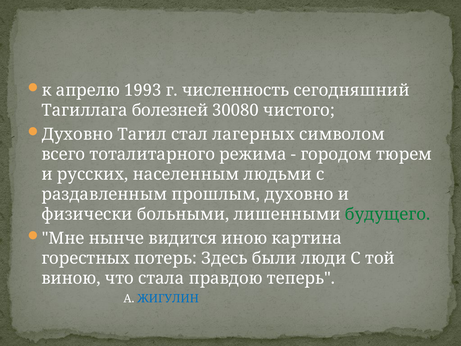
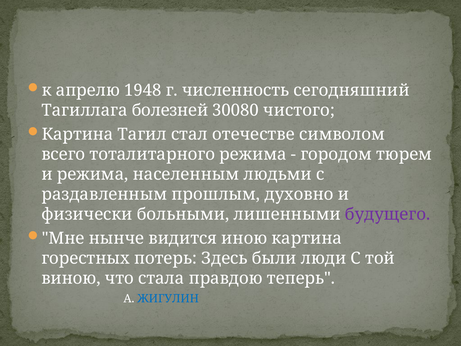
1993: 1993 -> 1948 (143, 90)
Духовно: Духовно -> Картина (77, 134)
лагерных: лагерных -> отечестве (253, 134)
и русских: русских -> режима (93, 174)
будущего colour: green -> purple (388, 214)
